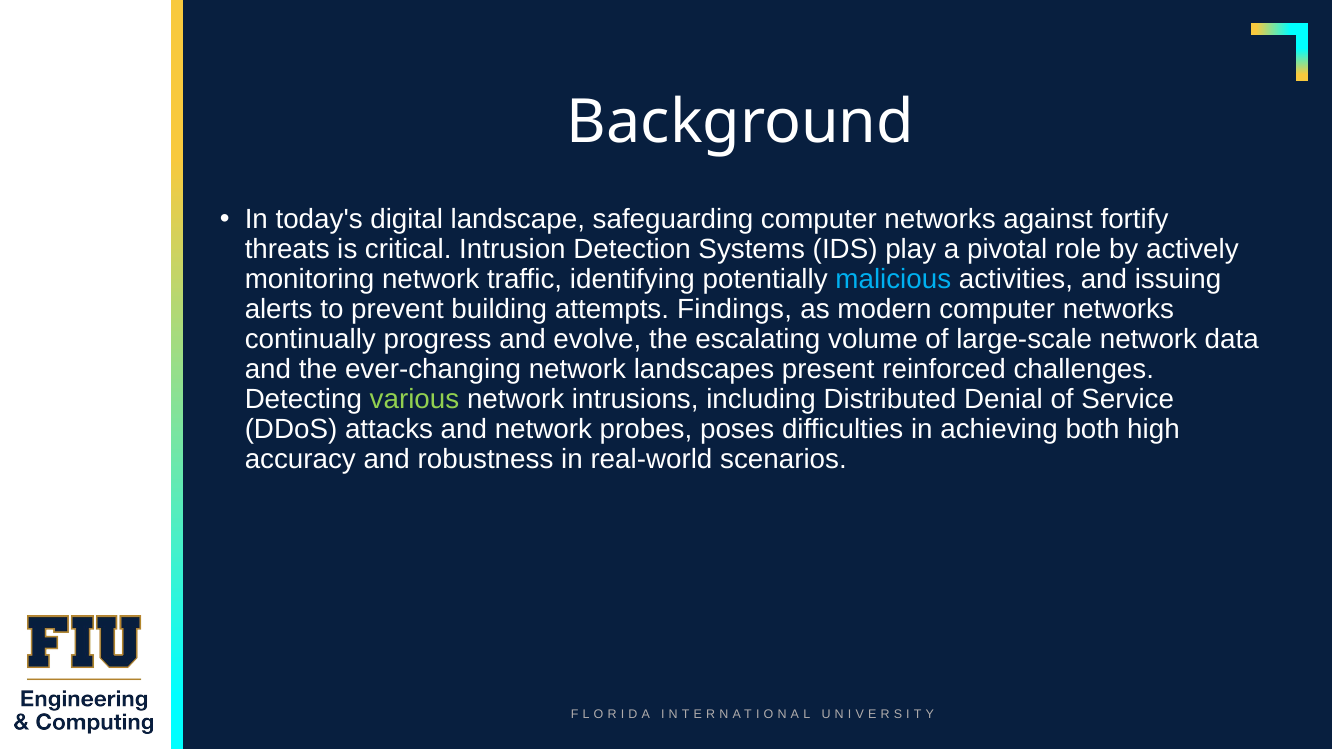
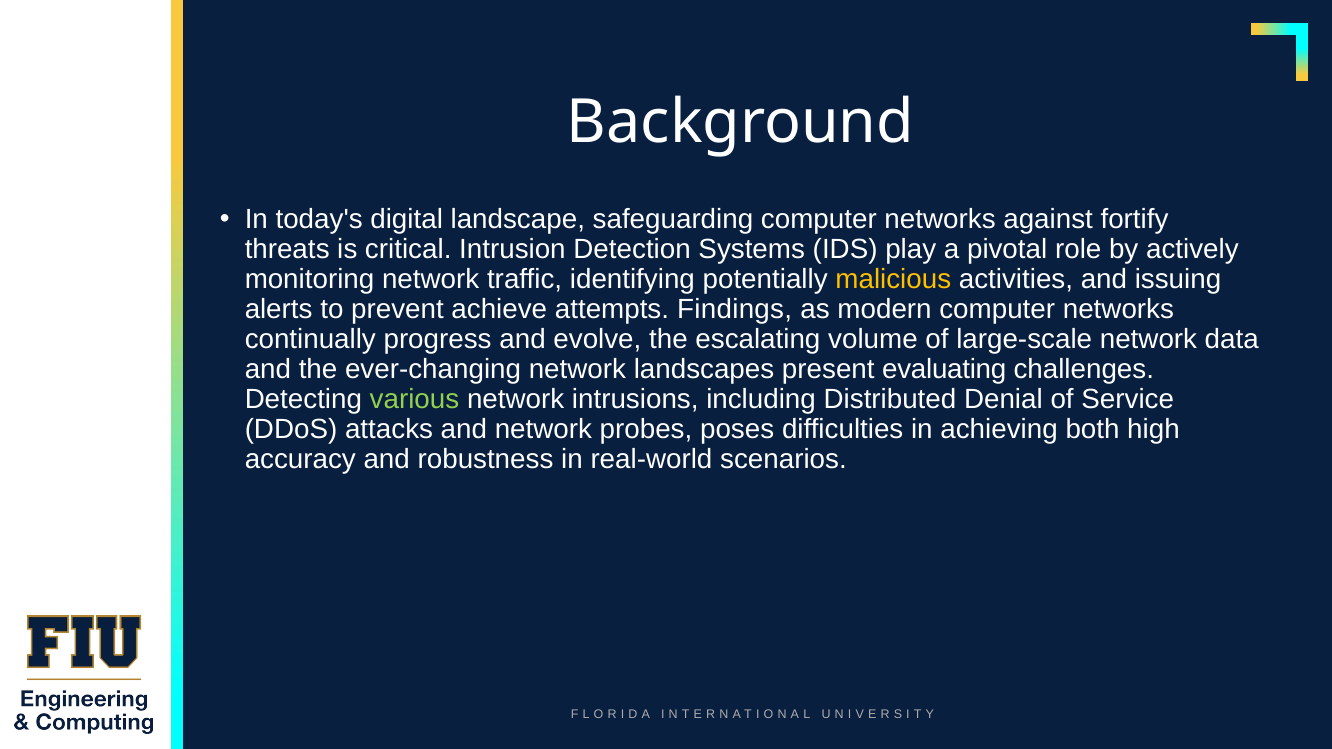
malicious colour: light blue -> yellow (893, 279)
building: building -> achieve (499, 309)
reinforced: reinforced -> evaluating (944, 369)
